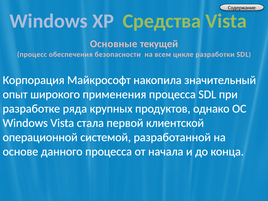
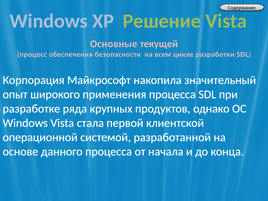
Средства: Средства -> Решение (162, 21)
